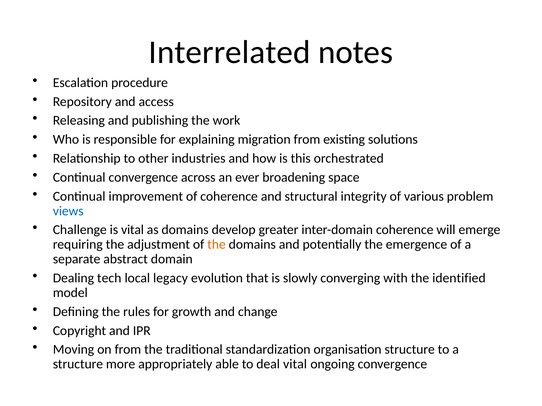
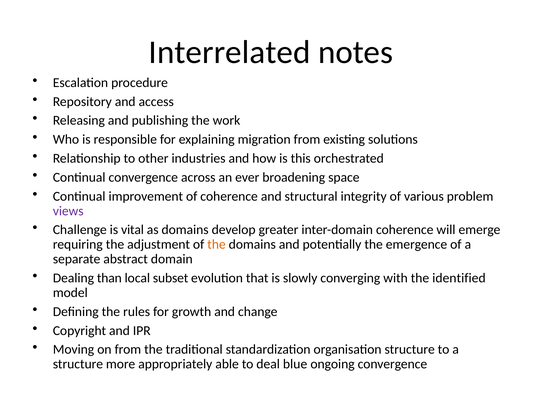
views colour: blue -> purple (68, 211)
tech: tech -> than (109, 278)
legacy: legacy -> subset (171, 278)
deal vital: vital -> blue (295, 365)
